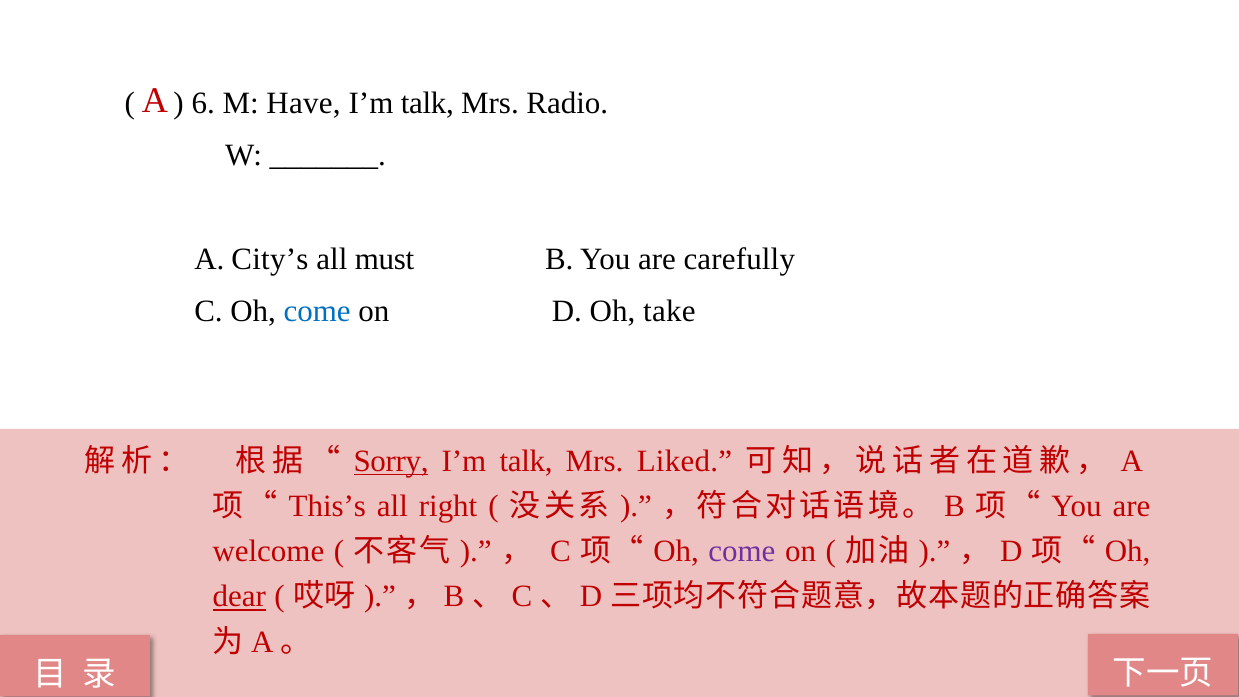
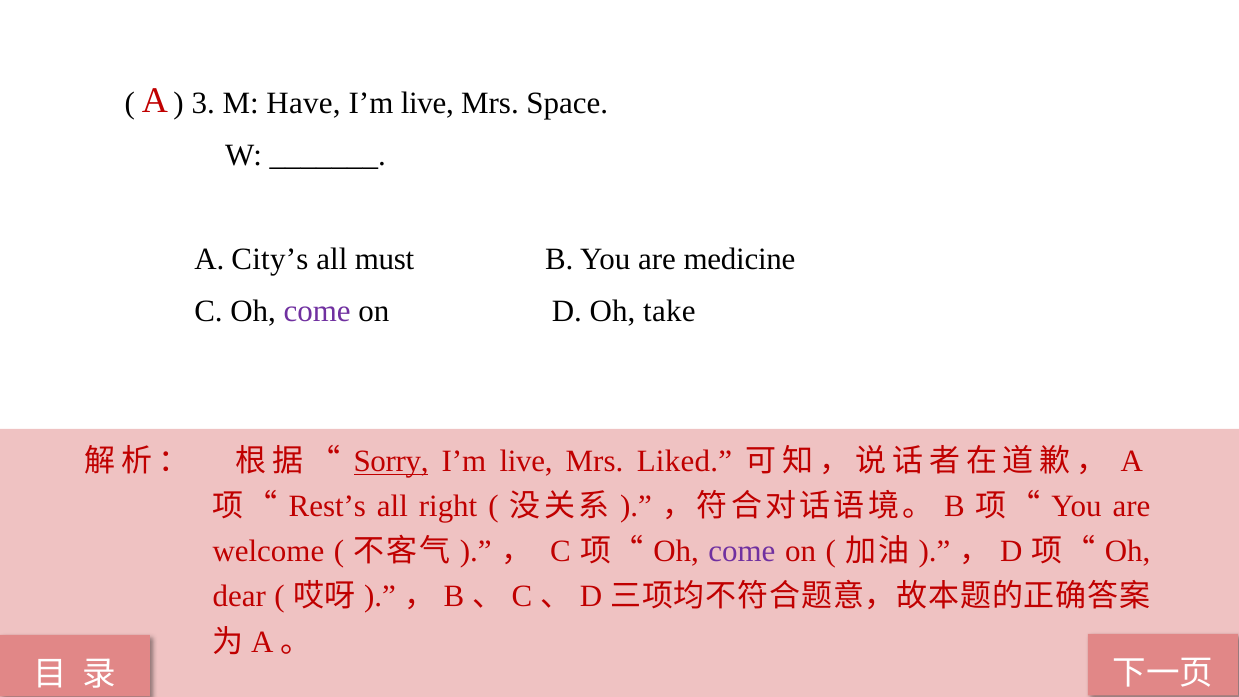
6: 6 -> 3 (203, 103)
talk: talk -> live (427, 103)
Radio: Radio -> Space (567, 103)
carefully: carefully -> medicine (739, 259)
come colour: blue -> purple (317, 311)
talk: talk -> live (526, 461)
This’s: This’s -> Rest’s (327, 506)
dear underline: present -> none (239, 597)
